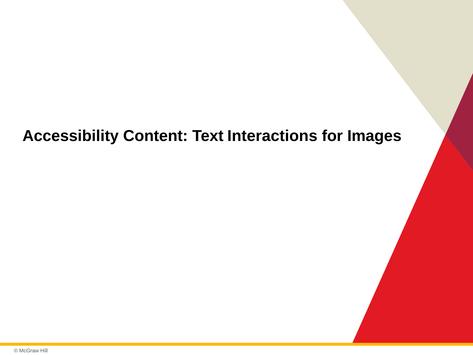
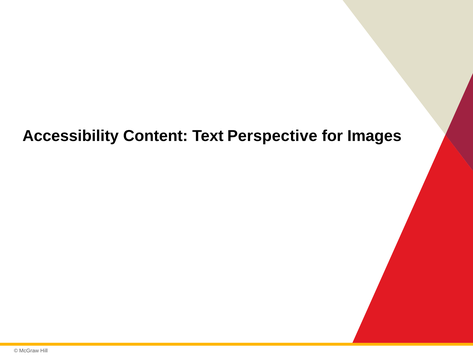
Interactions: Interactions -> Perspective (272, 136)
